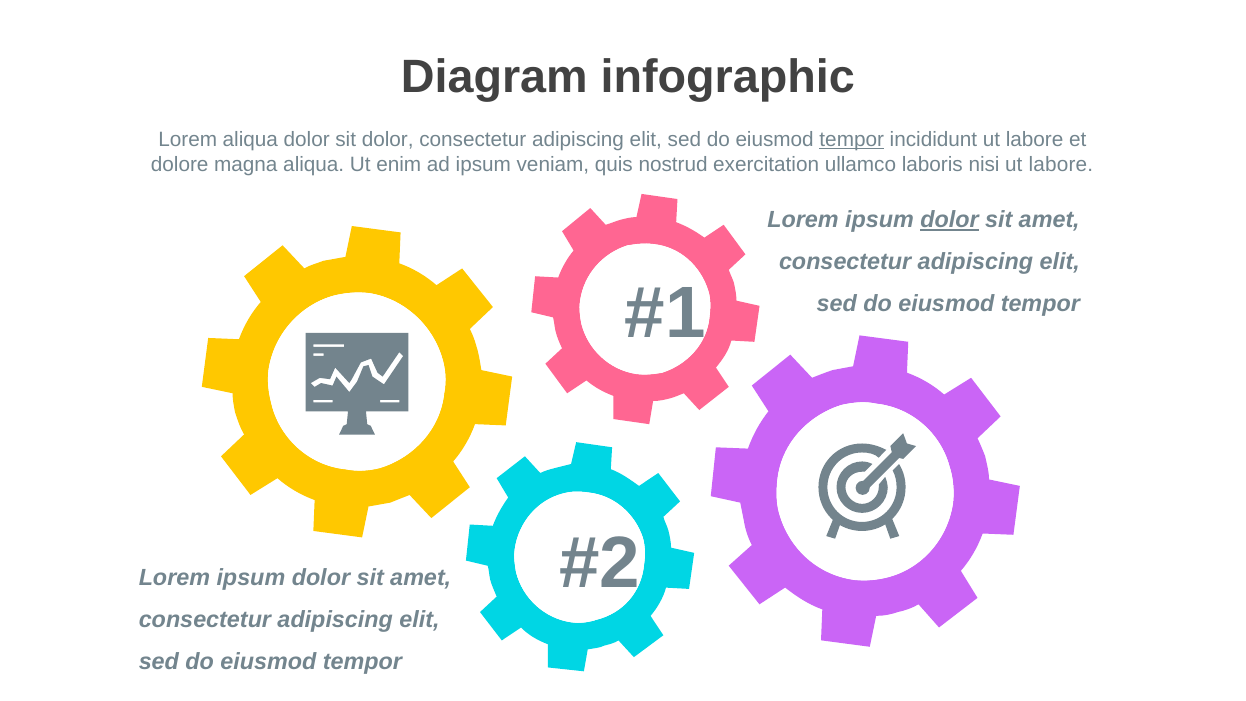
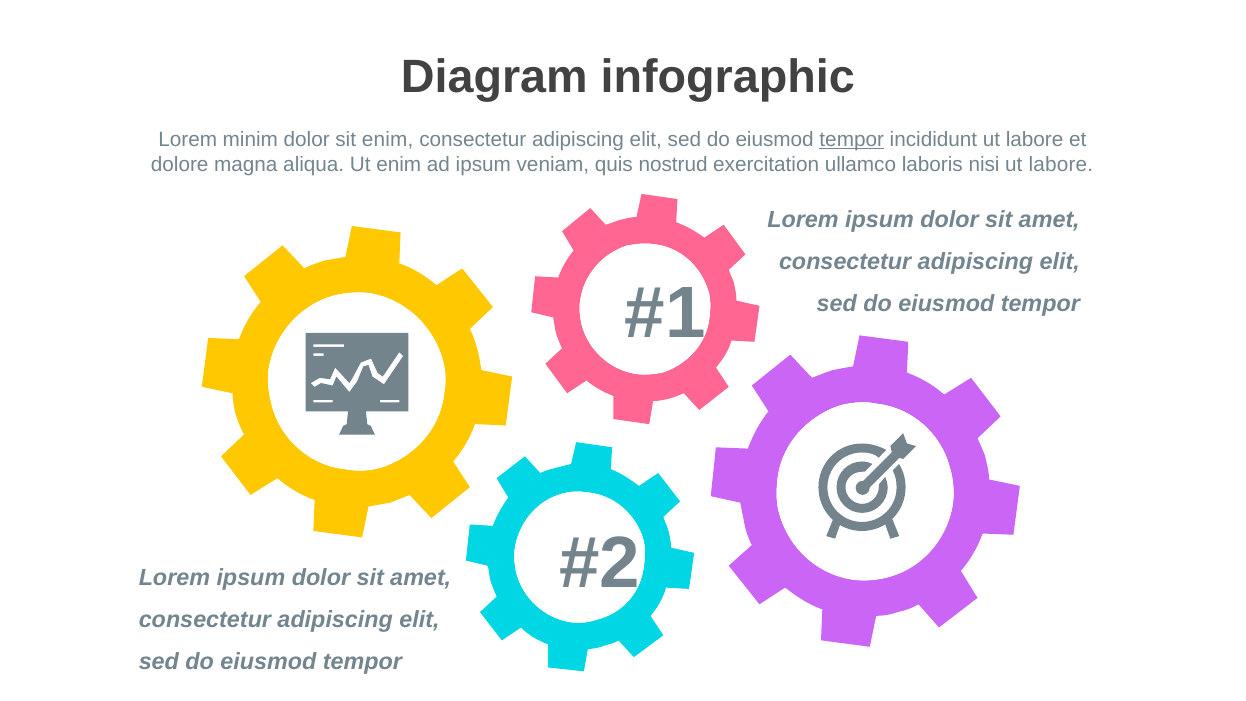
Lorem aliqua: aliqua -> minim (250, 140)
sit dolor: dolor -> enim (388, 140)
dolor underline: present -> none (949, 220)
